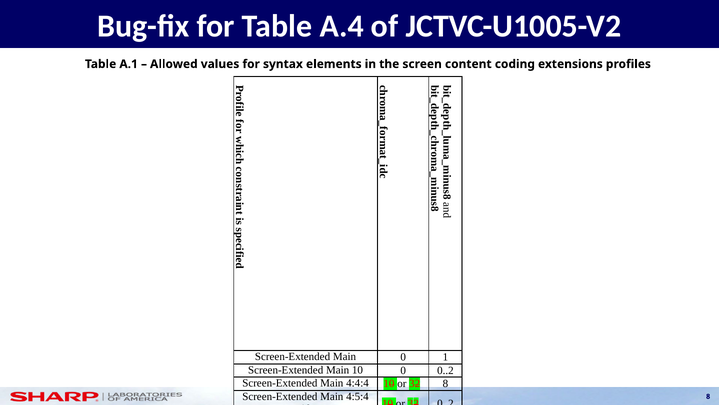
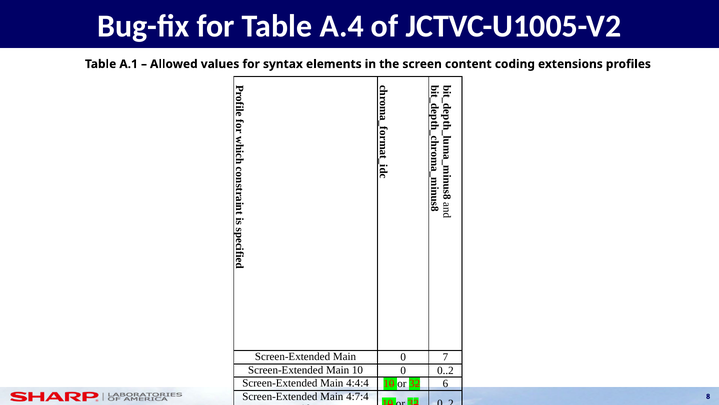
1: 1 -> 7 (445, 357)
32 8: 8 -> 6 (445, 383)
4:5:4: 4:5:4 -> 4:7:4 (357, 396)
